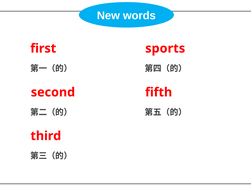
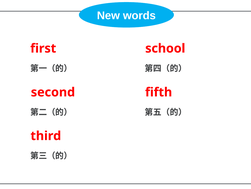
sports: sports -> school (165, 48)
